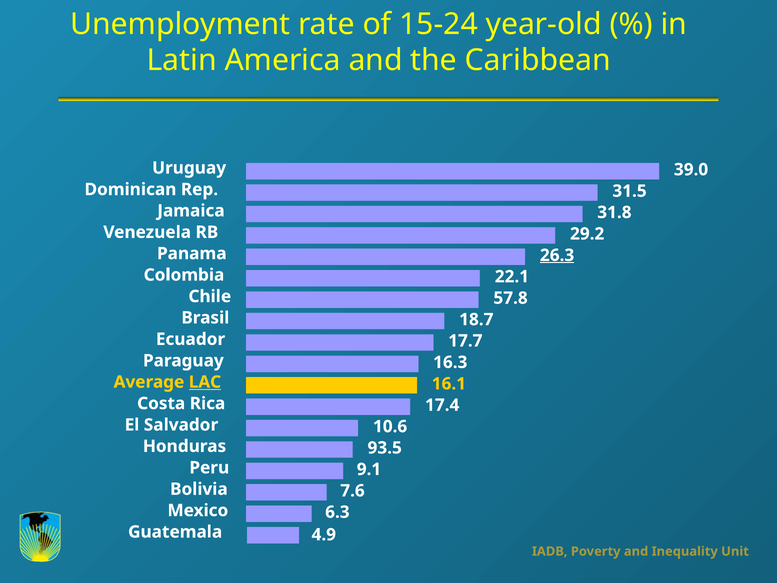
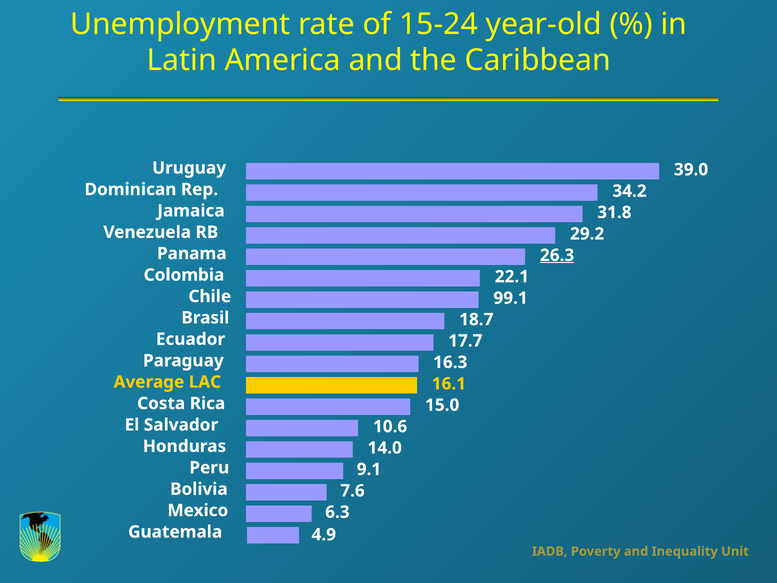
31.5: 31.5 -> 34.2 (630, 191)
57.8: 57.8 -> 99.1 (511, 298)
LAC underline: present -> none (205, 382)
17.4: 17.4 -> 15.0 (442, 405)
93.5: 93.5 -> 14.0 (385, 448)
